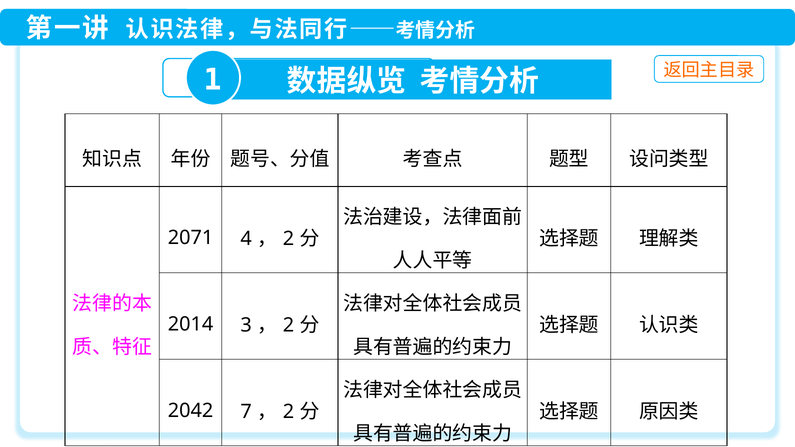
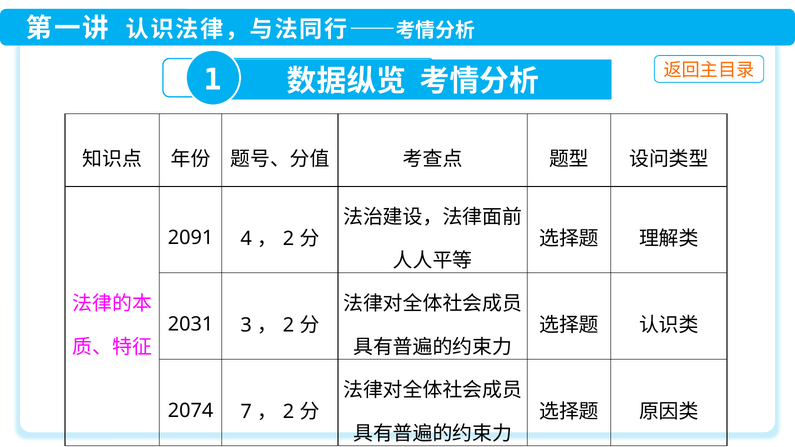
2071: 2071 -> 2091 (191, 238)
2014: 2014 -> 2031 (191, 324)
2042: 2042 -> 2074 (191, 411)
